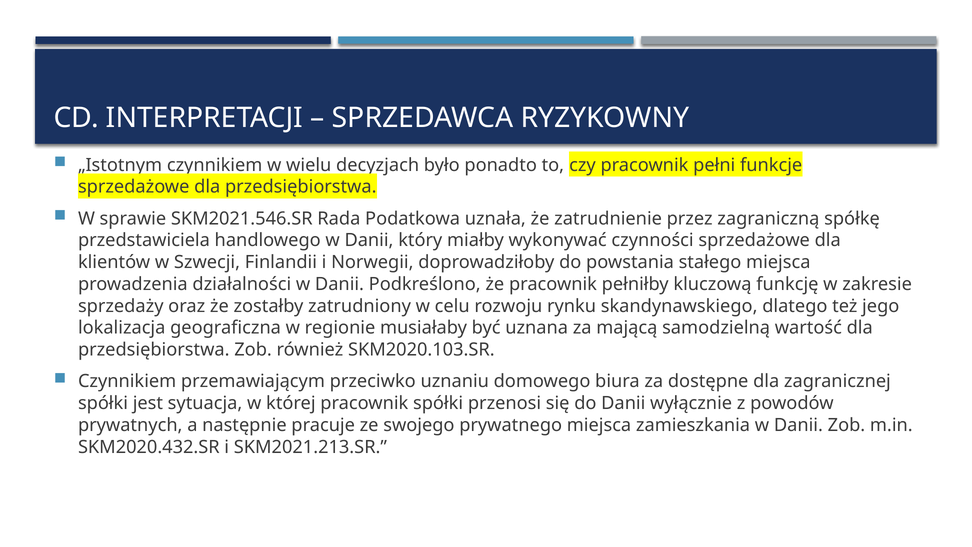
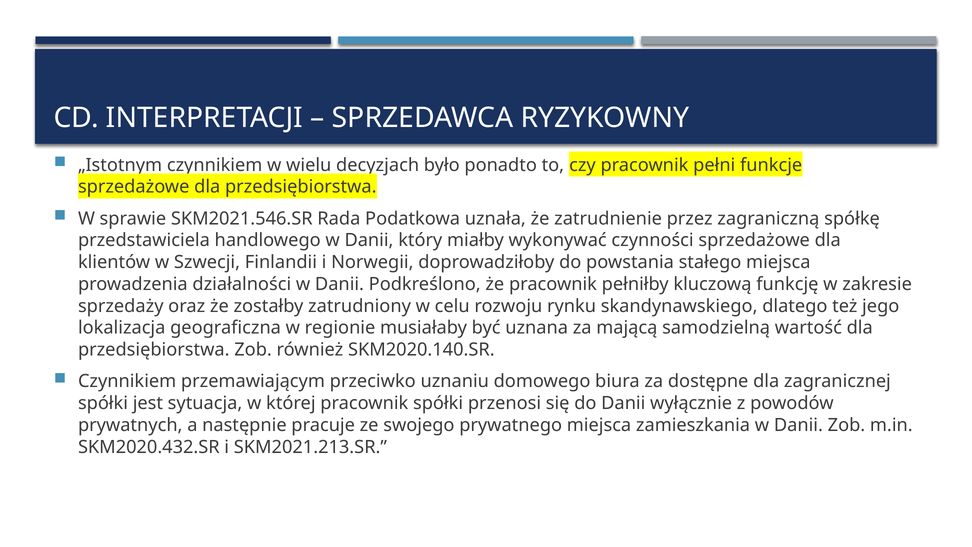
SKM2020.103.SR: SKM2020.103.SR -> SKM2020.140.SR (421, 350)
